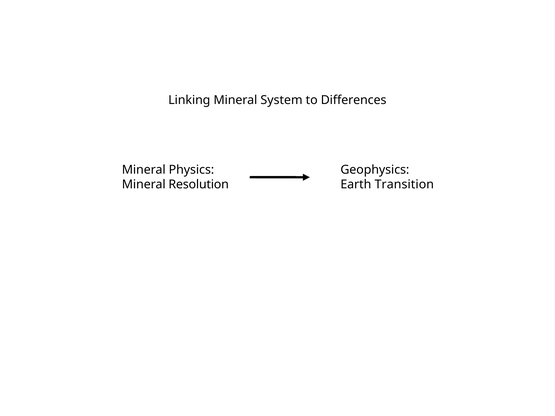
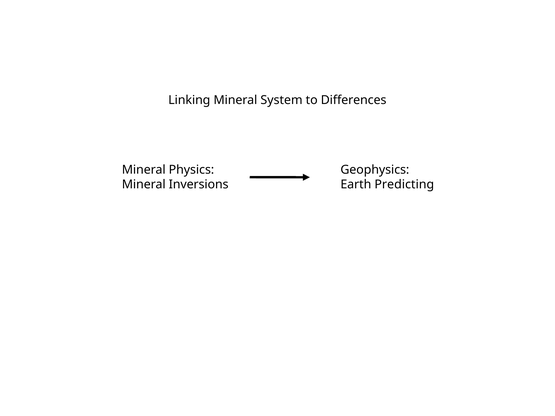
Resolution: Resolution -> Inversions (199, 185)
Transition: Transition -> Predicting (404, 185)
